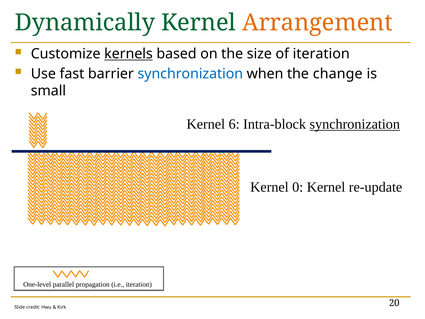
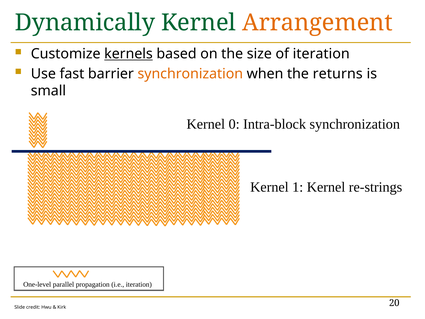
synchronization colour: blue -> orange (190, 74)
change: change -> returns (338, 74)
6: 6 -> 0 (234, 124)
synchronization underline: present -> none (355, 124)
0: 0 -> 1 (298, 187)
re-update: re-update -> re-strings (376, 187)
